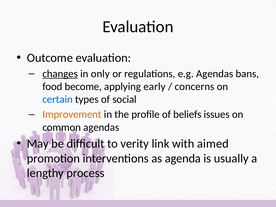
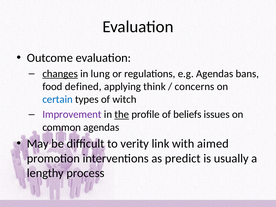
only: only -> lung (100, 74)
become: become -> defined (83, 87)
early: early -> think (155, 87)
social: social -> witch (124, 99)
Improvement colour: orange -> purple (72, 114)
the underline: none -> present (122, 114)
agenda: agenda -> predict (183, 158)
